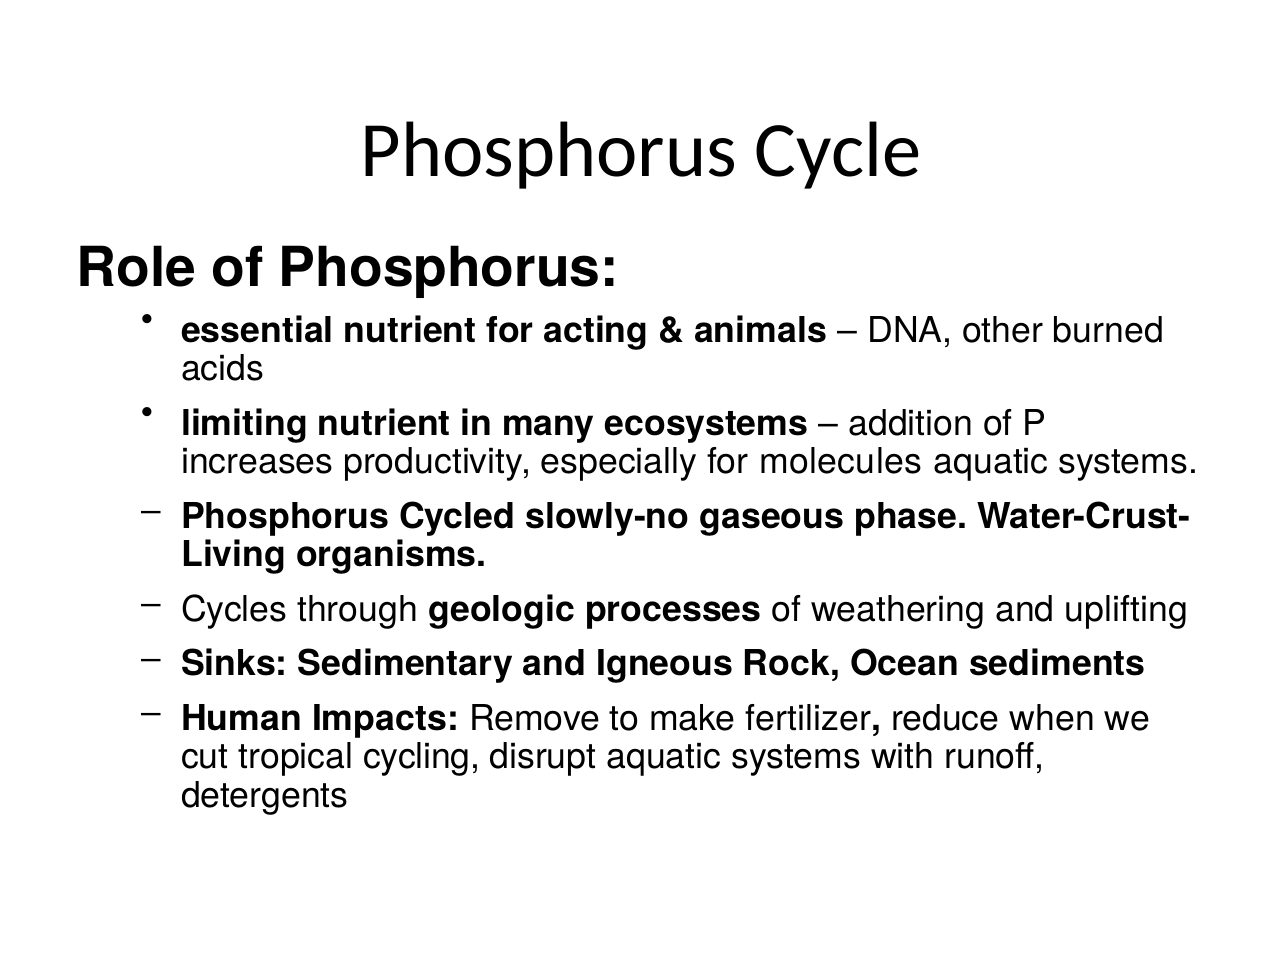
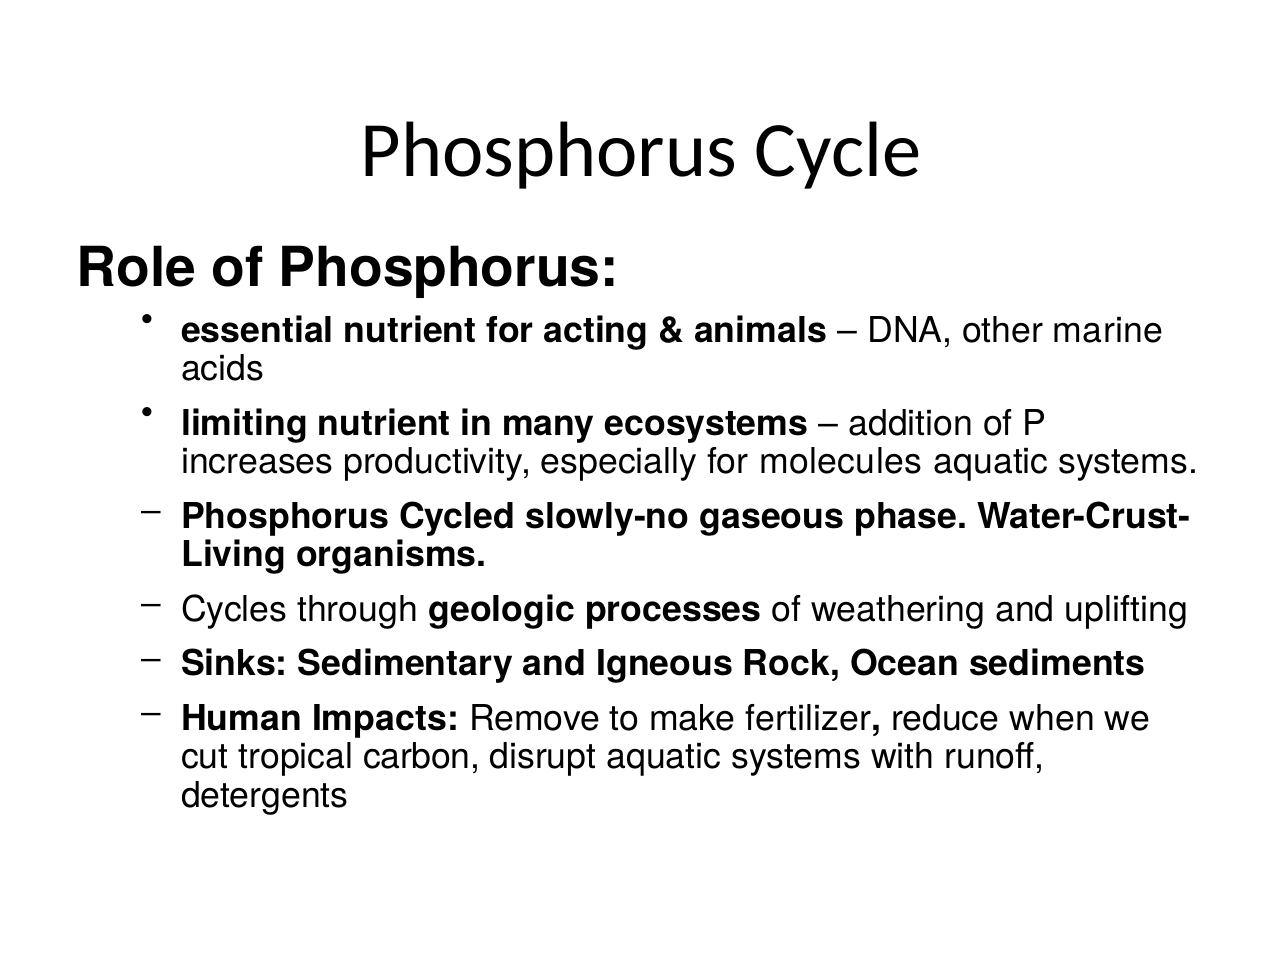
burned: burned -> marine (1108, 331)
cycling: cycling -> carbon (422, 757)
